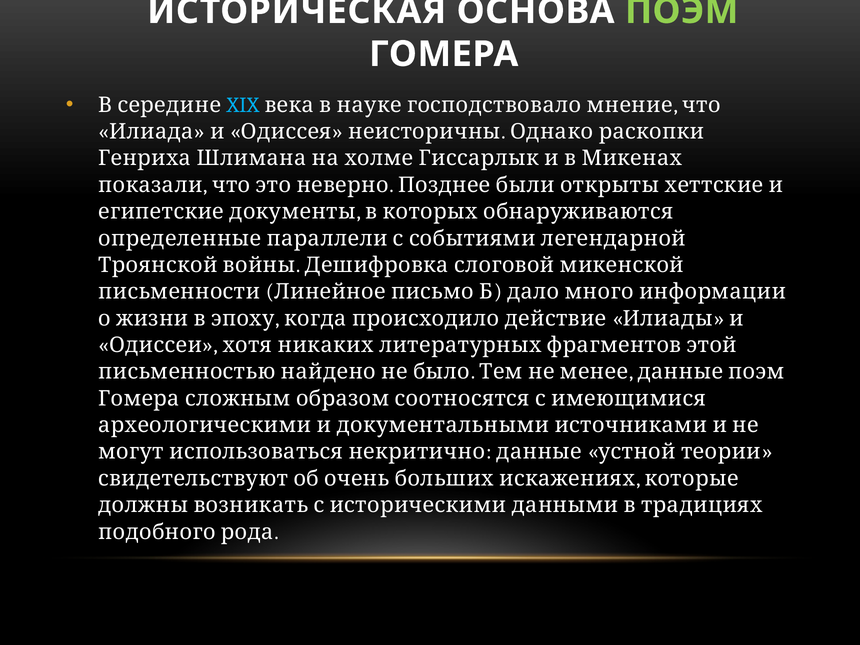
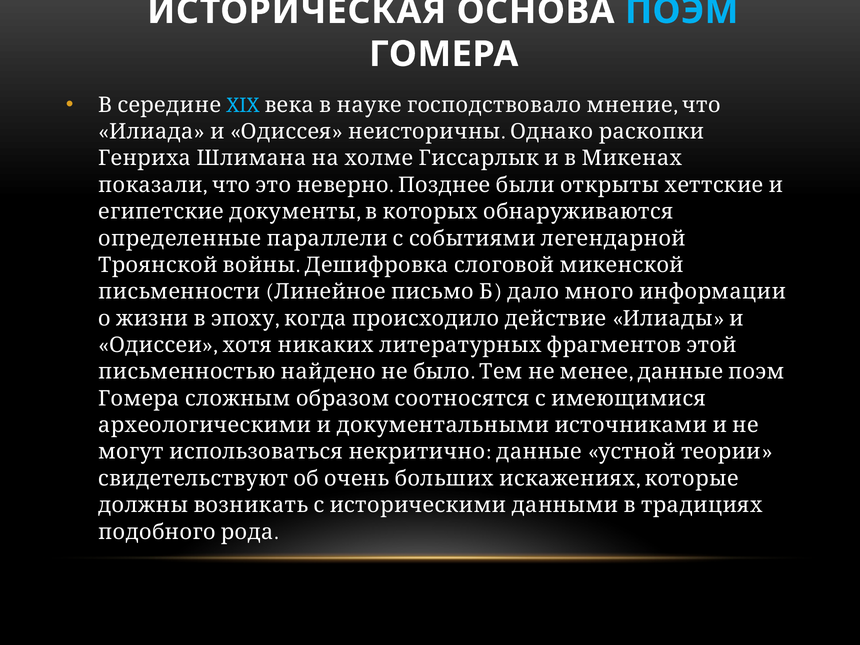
ПОЭМ colour: light green -> light blue (682, 11)
